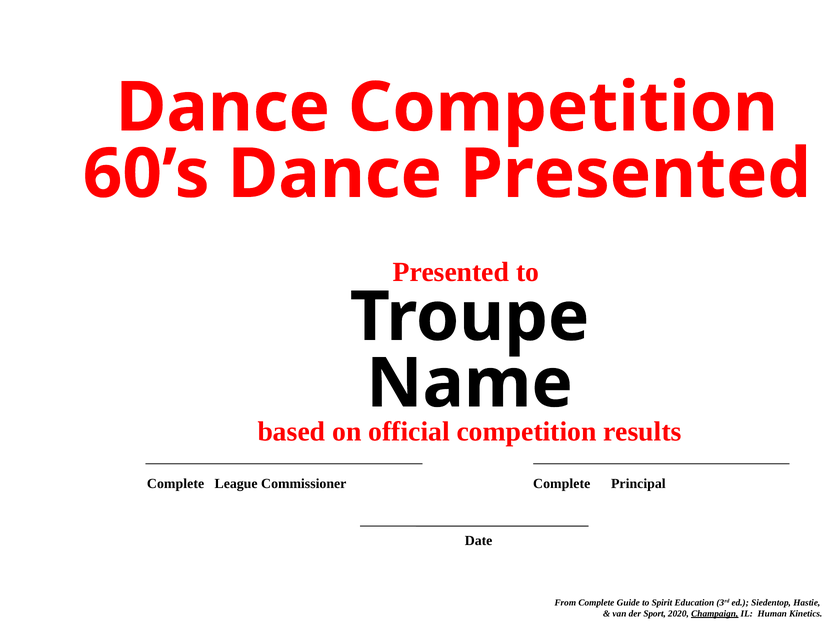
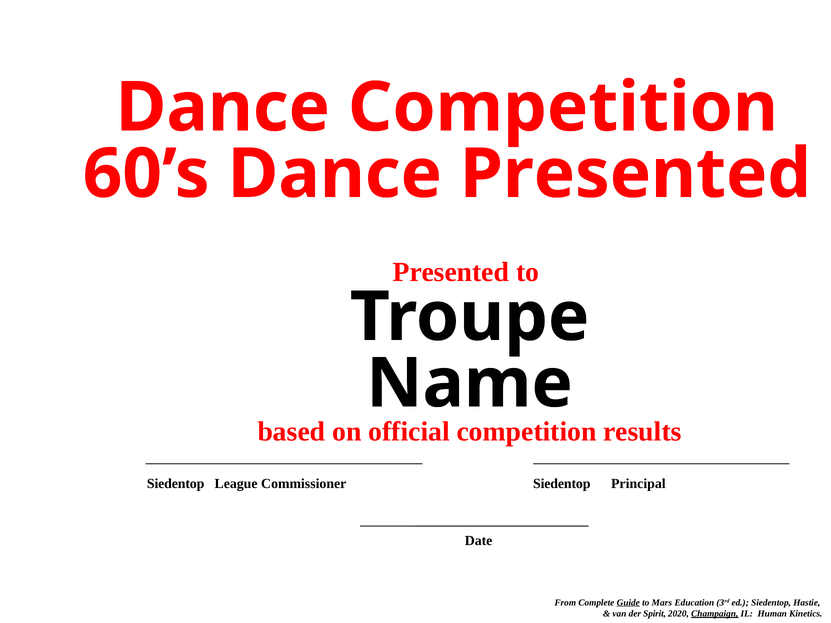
Complete: Complete -> Siedentop (176, 484)
Complete: Complete -> Siedentop (562, 484)
Guide underline: none -> present (628, 603)
Spirit: Spirit -> Mars (662, 603)
Sport: Sport -> Spirit (655, 614)
